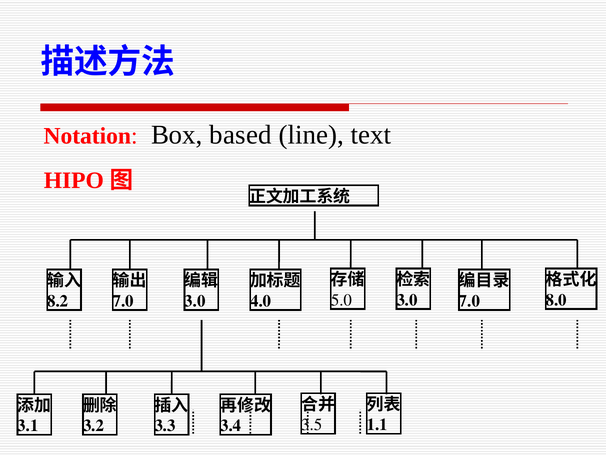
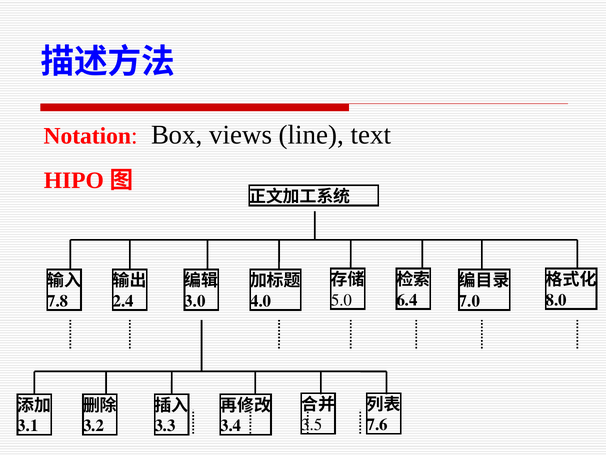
based: based -> views (241, 135)
3.0: 3.0 -> 6.4 (407, 300)
8.2: 8.2 -> 7.8 (58, 301)
7.0: 7.0 -> 2.4 (123, 301)
1.1: 1.1 -> 7.6 (377, 424)
